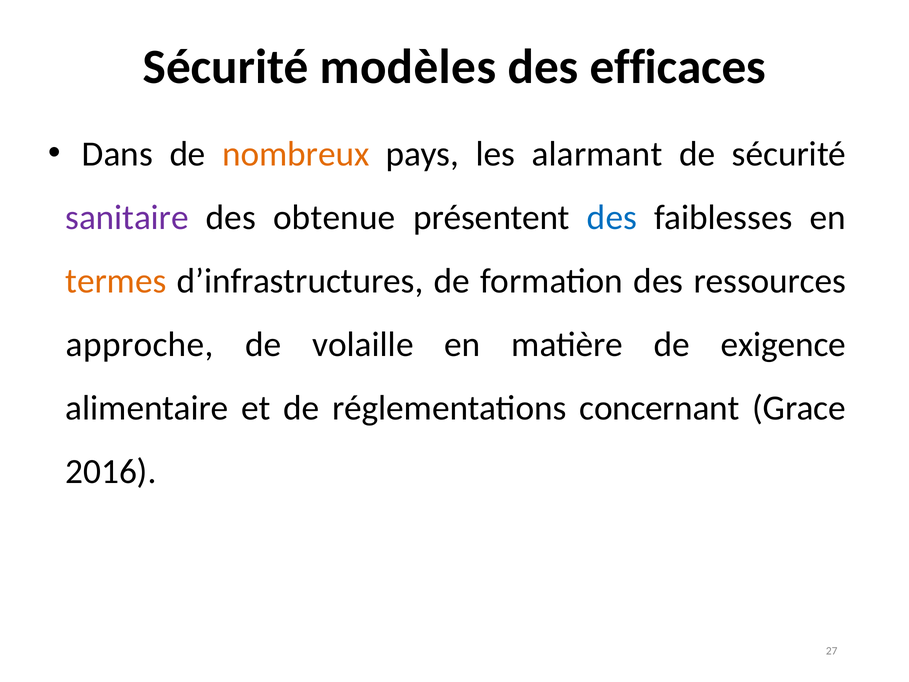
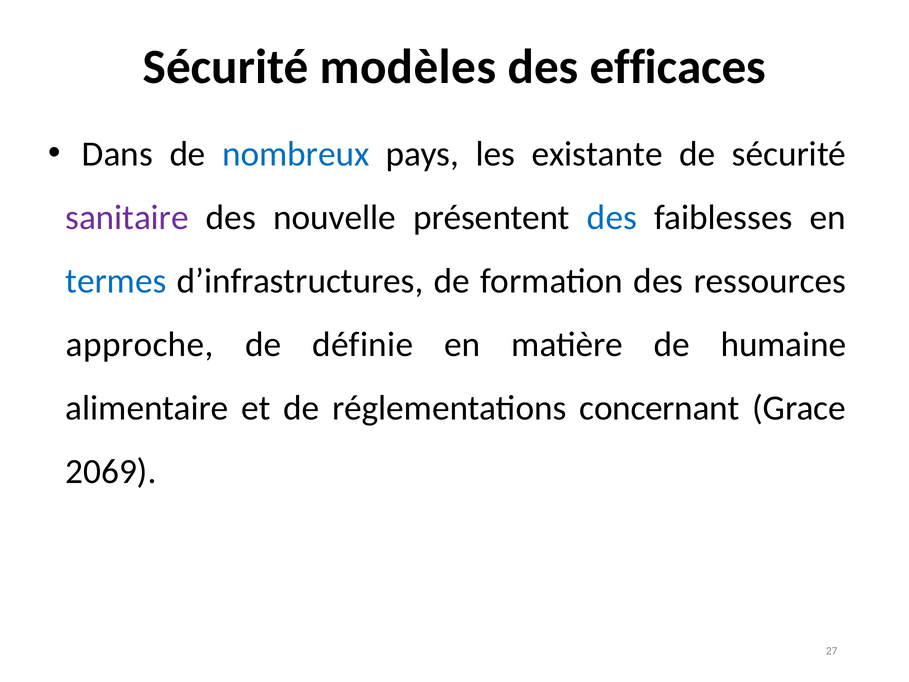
nombreux colour: orange -> blue (296, 154)
alarmant: alarmant -> existante (597, 154)
obtenue: obtenue -> nouvelle (334, 217)
termes colour: orange -> blue (116, 281)
volaille: volaille -> définie (363, 344)
exigence: exigence -> humaine (783, 344)
2016: 2016 -> 2069 (111, 471)
